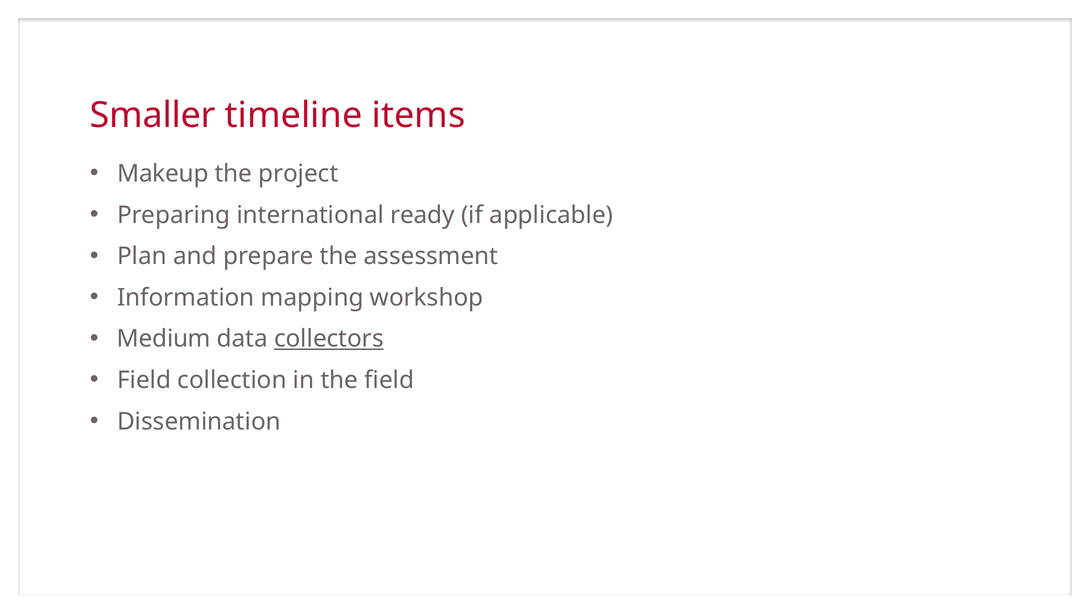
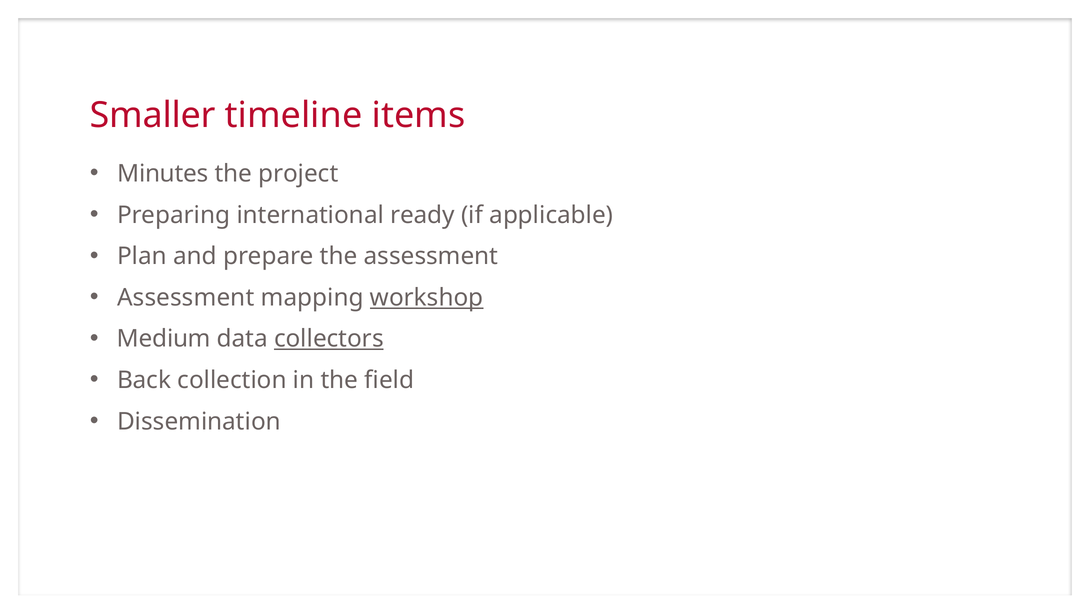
Makeup: Makeup -> Minutes (163, 174)
Information: Information -> Assessment (186, 298)
workshop underline: none -> present (427, 298)
Field: Field -> Back (144, 380)
